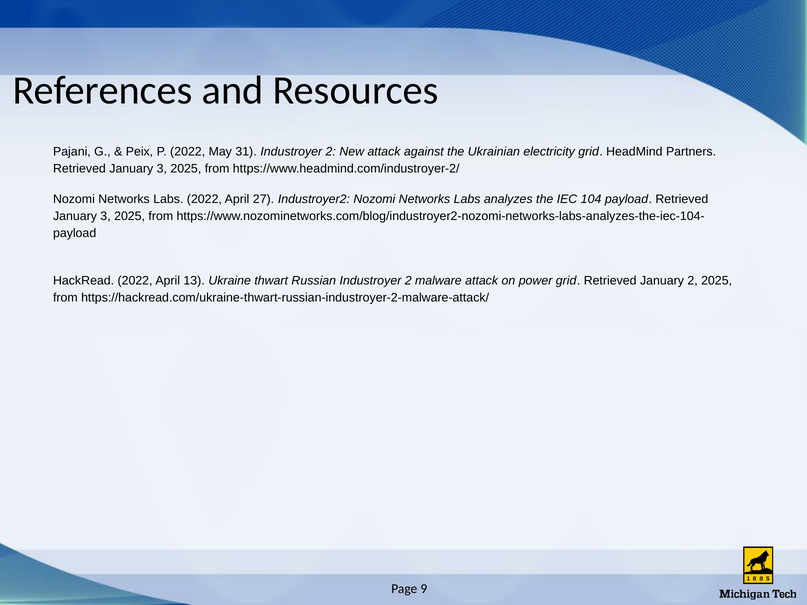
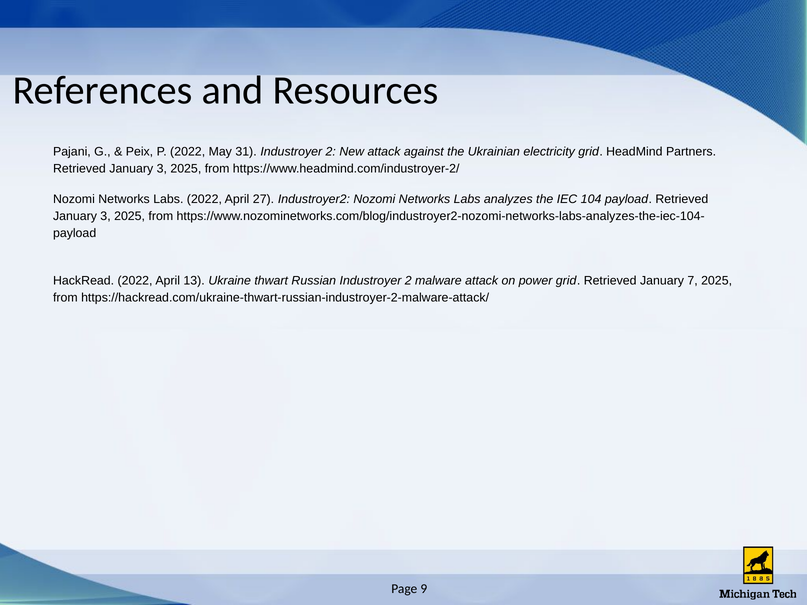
January 2: 2 -> 7 (693, 281)
